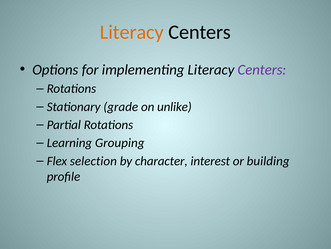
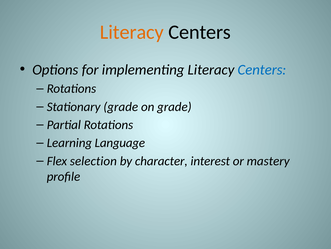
Centers colour: purple -> blue (262, 69)
on unlike: unlike -> grade (174, 106)
Grouping: Grouping -> Language (120, 143)
building: building -> mastery (268, 161)
